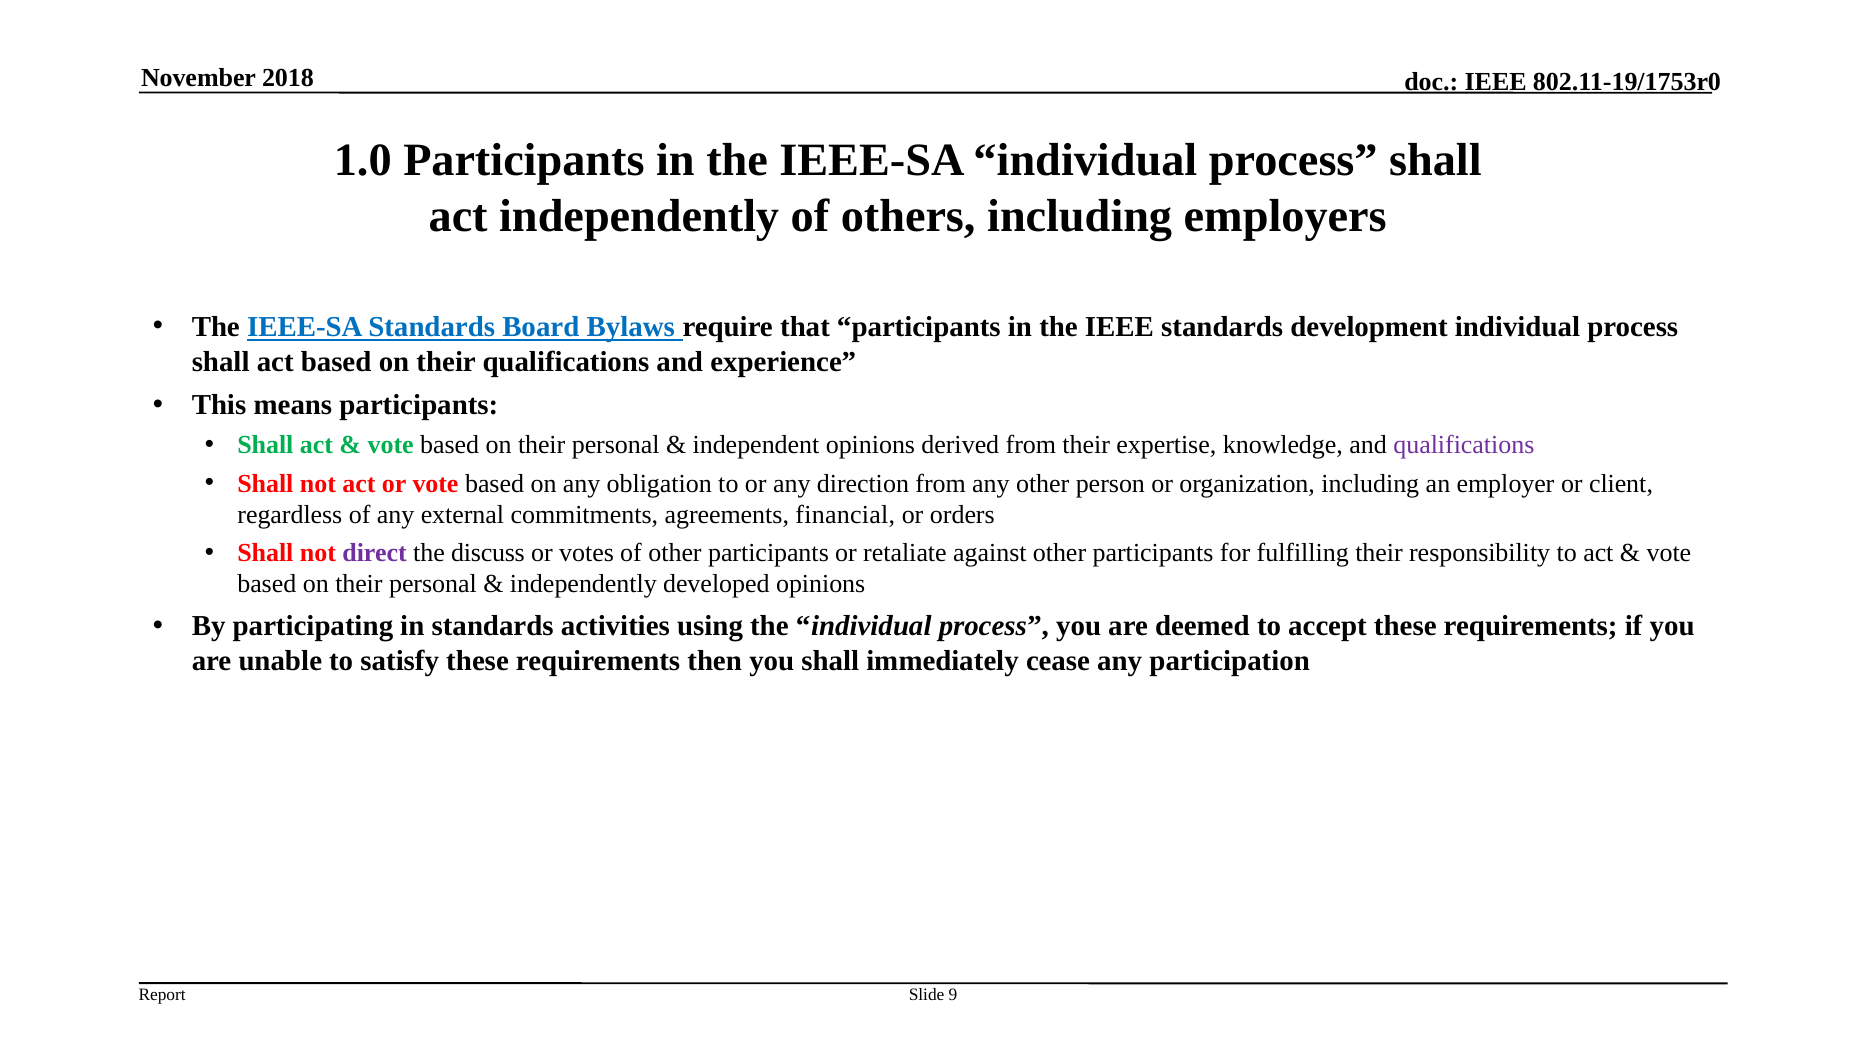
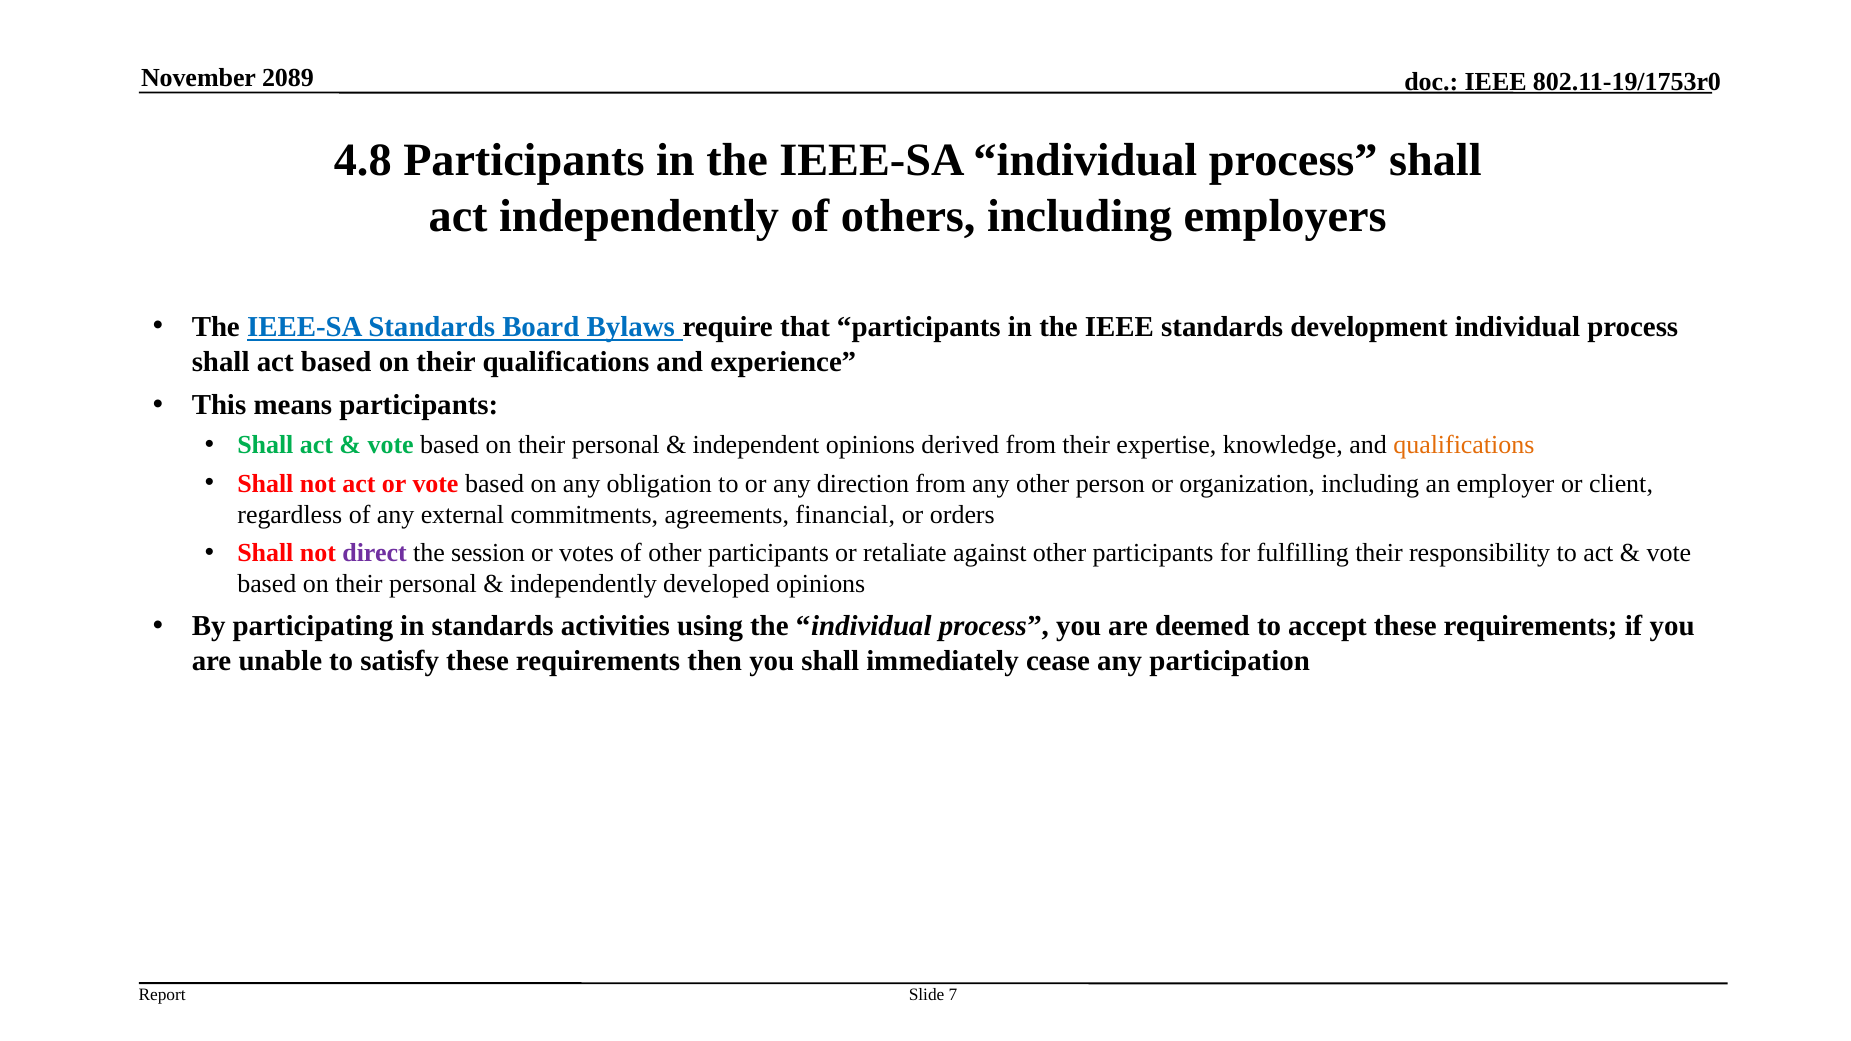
2018: 2018 -> 2089 (288, 78)
1.0: 1.0 -> 4.8 (363, 160)
qualifications colour: purple -> orange (1464, 445)
discuss: discuss -> session (488, 553)
9: 9 -> 7 (953, 995)
